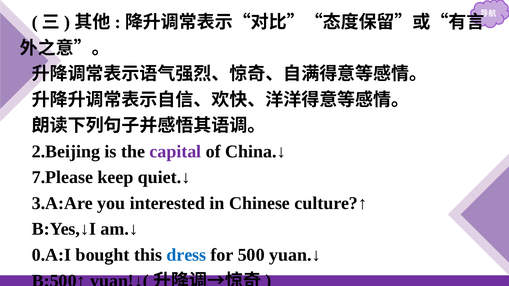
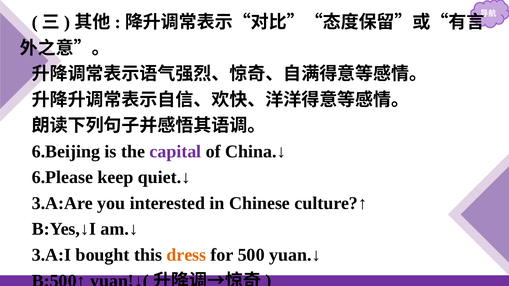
2.Beijing: 2.Beijing -> 6.Beijing (66, 152)
7.Please: 7.Please -> 6.Please (62, 178)
0.A:I: 0.A:I -> 3.A:I (51, 255)
dress colour: blue -> orange (186, 255)
